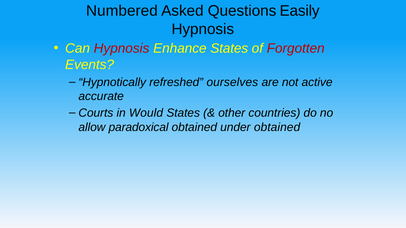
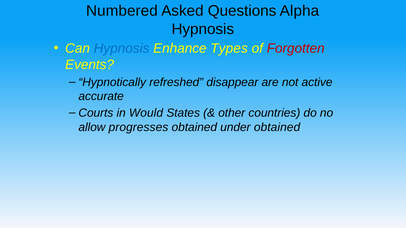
Easily: Easily -> Alpha (299, 11)
Hypnosis colour: red -> blue (122, 49)
Enhance States: States -> Types (229, 49)
ourselves: ourselves -> disappear (232, 82)
paradoxical: paradoxical -> progresses (138, 127)
